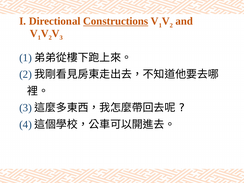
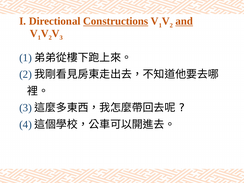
and underline: none -> present (184, 21)
